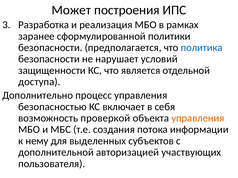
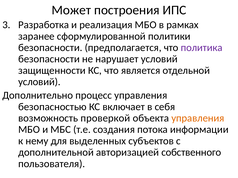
политика colour: blue -> purple (202, 48)
доступа: доступа -> условий (39, 82)
участвующих: участвующих -> собственного (191, 153)
